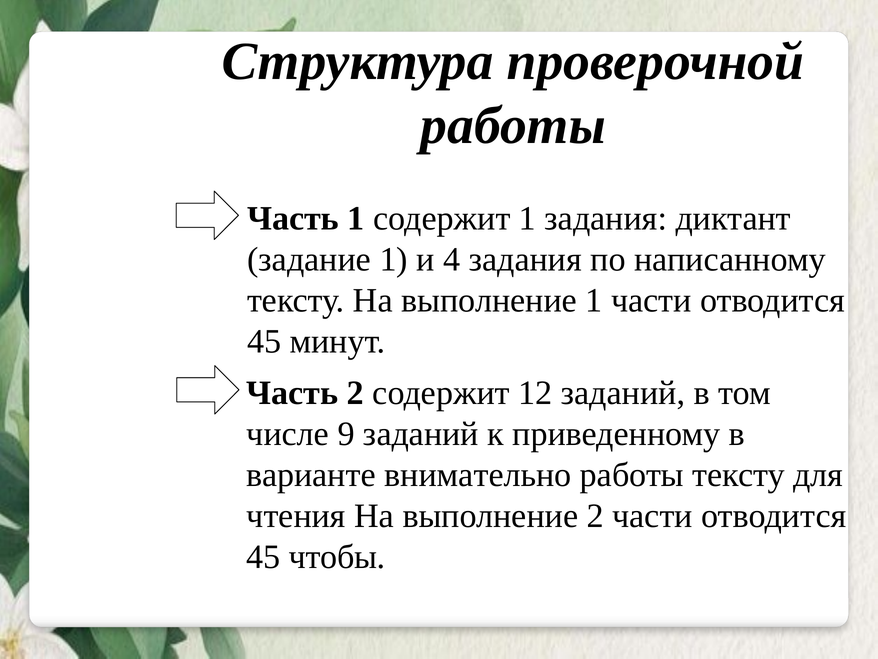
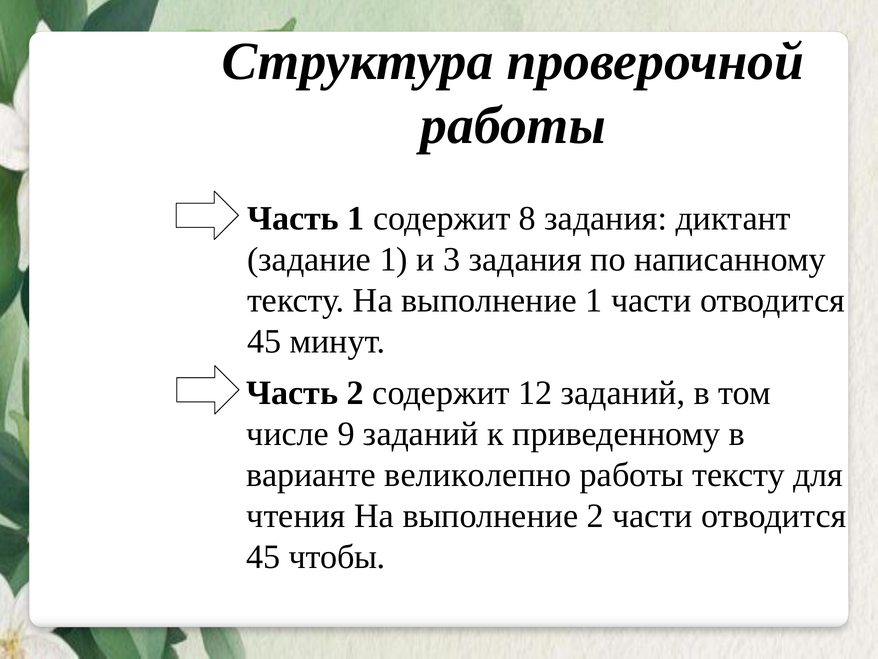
содержит 1: 1 -> 8 (527, 218)
4: 4 -> 3 (452, 259)
внимательно: внимательно -> великолепно (478, 474)
